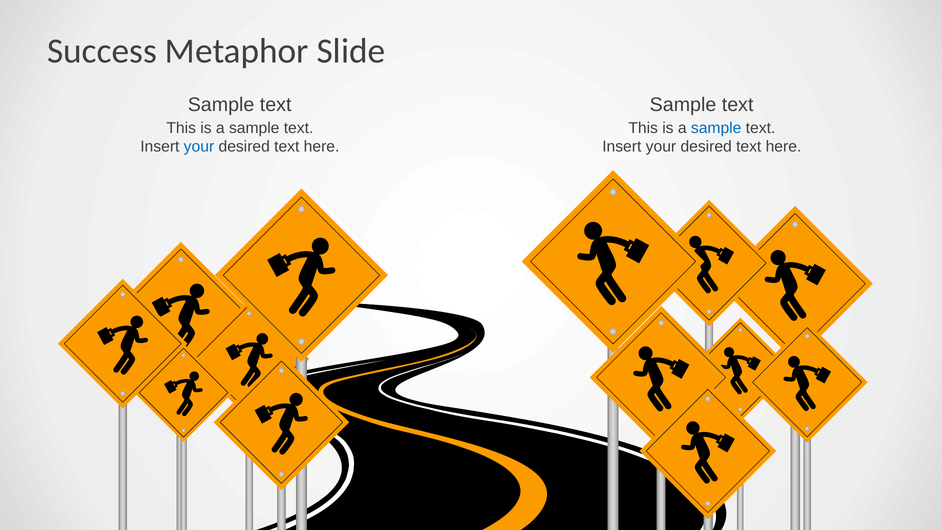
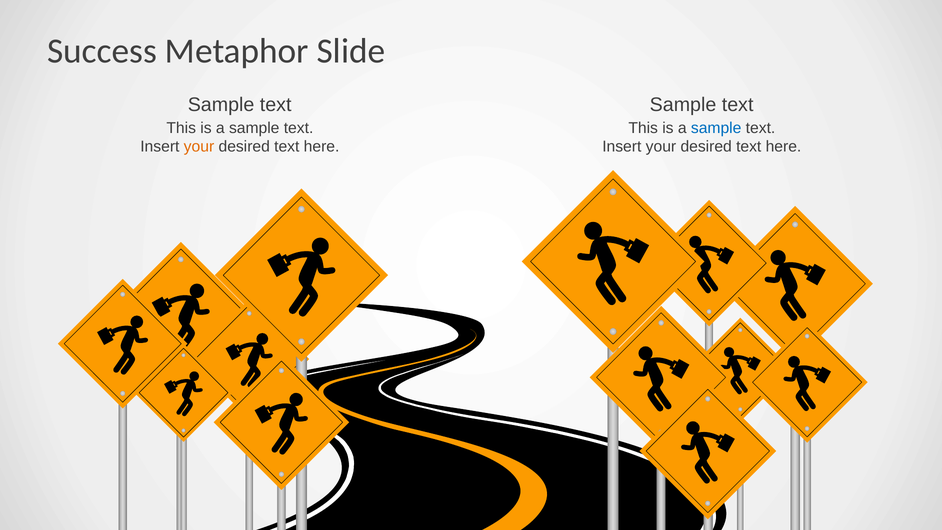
your colour: blue -> orange (199, 147)
